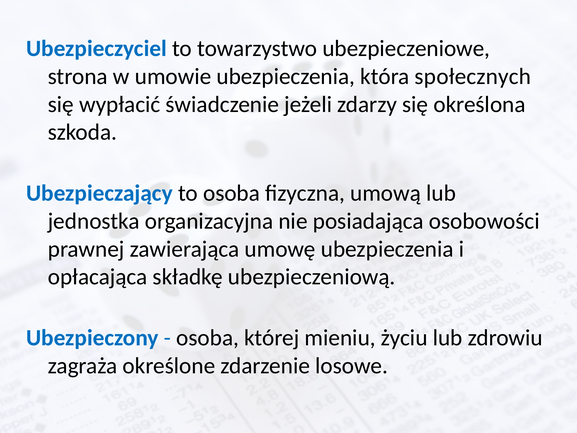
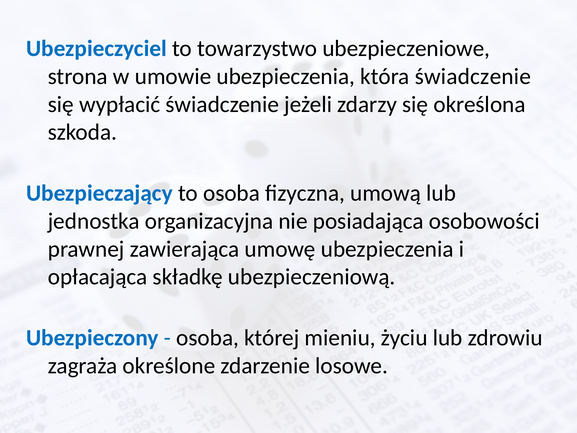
która społecznych: społecznych -> świadczenie (473, 76)
